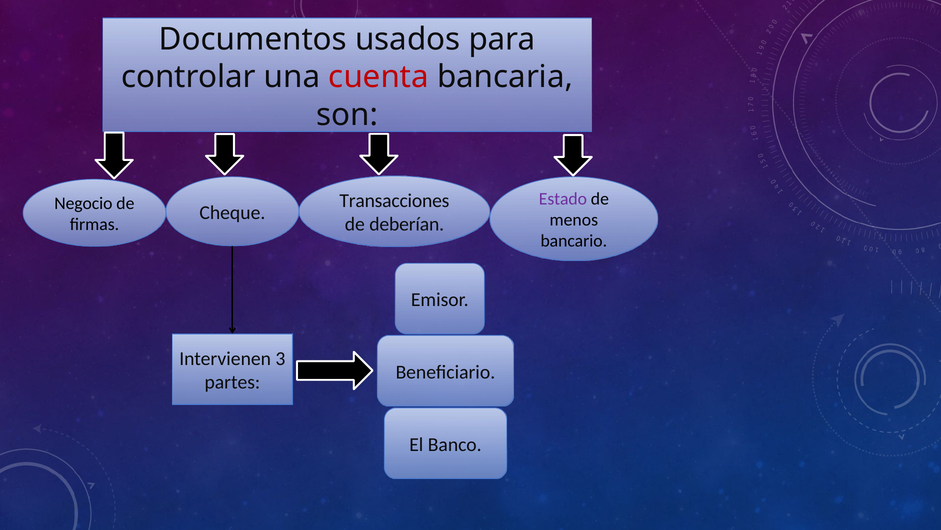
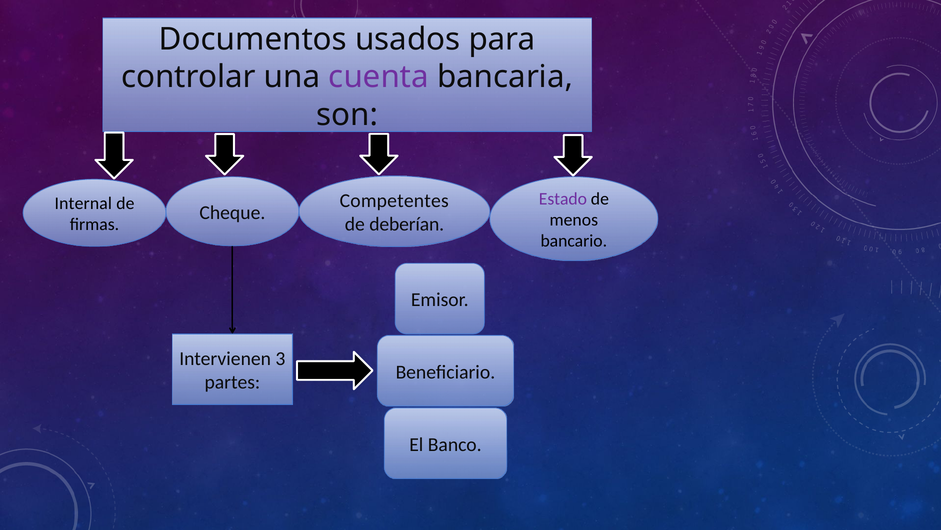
cuenta colour: red -> purple (379, 77)
Transacciones: Transacciones -> Competentes (394, 201)
Negocio: Negocio -> Internal (83, 203)
